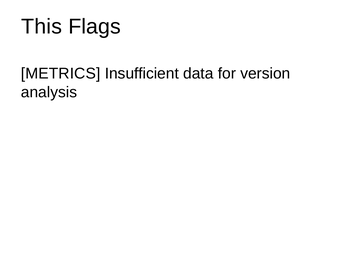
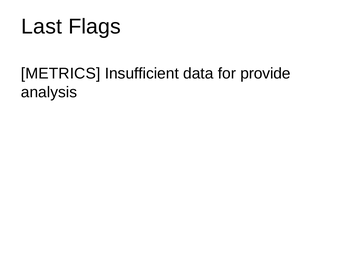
This: This -> Last (42, 27)
version: version -> provide (265, 73)
